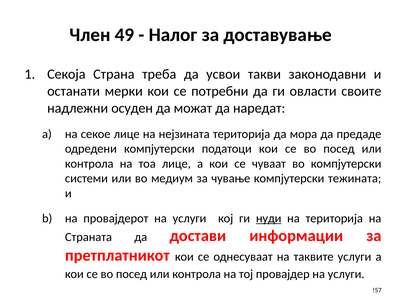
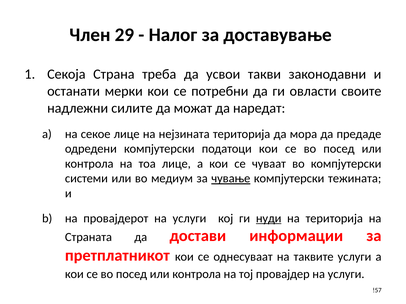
49: 49 -> 29 (125, 35)
осуден: осуден -> силите (132, 108)
чување underline: none -> present (231, 179)
